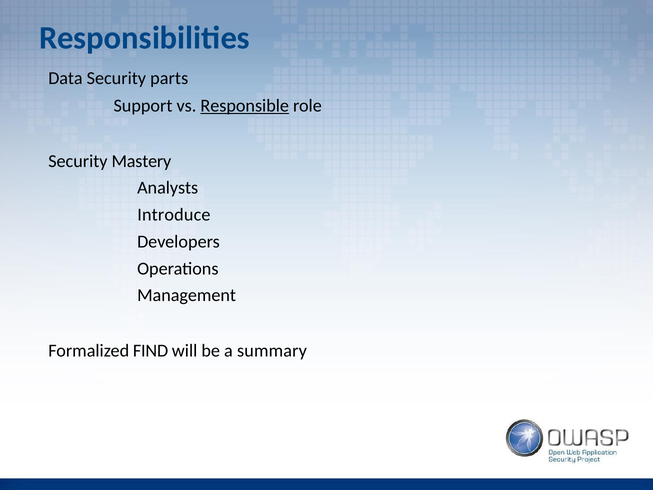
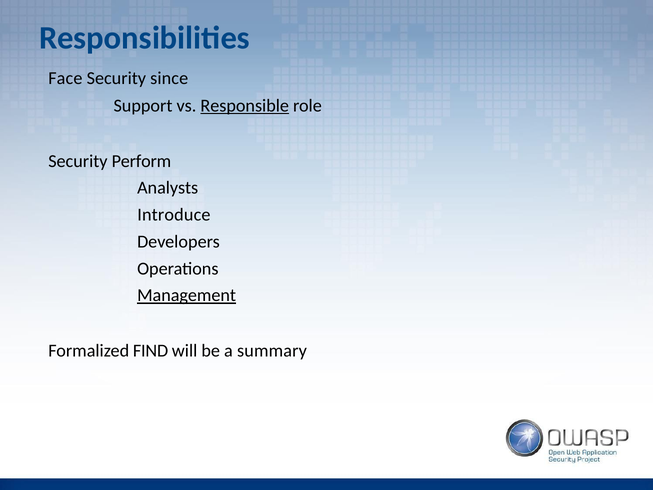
Data: Data -> Face (65, 78)
parts: parts -> since (169, 78)
Mastery: Mastery -> Perform (141, 161)
Management underline: none -> present (187, 295)
